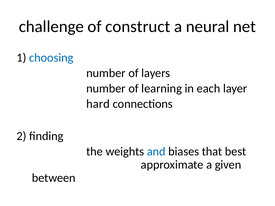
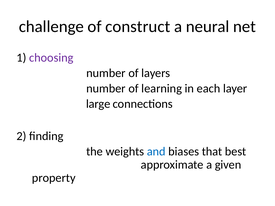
choosing colour: blue -> purple (51, 58)
hard: hard -> large (98, 104)
between: between -> property (54, 178)
